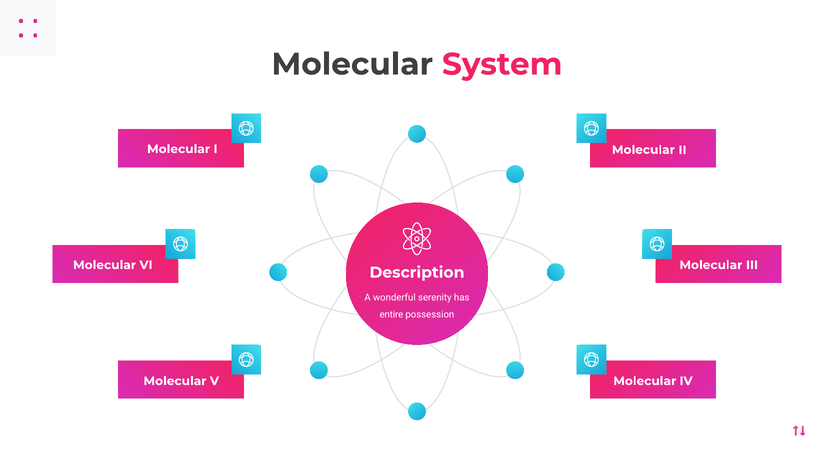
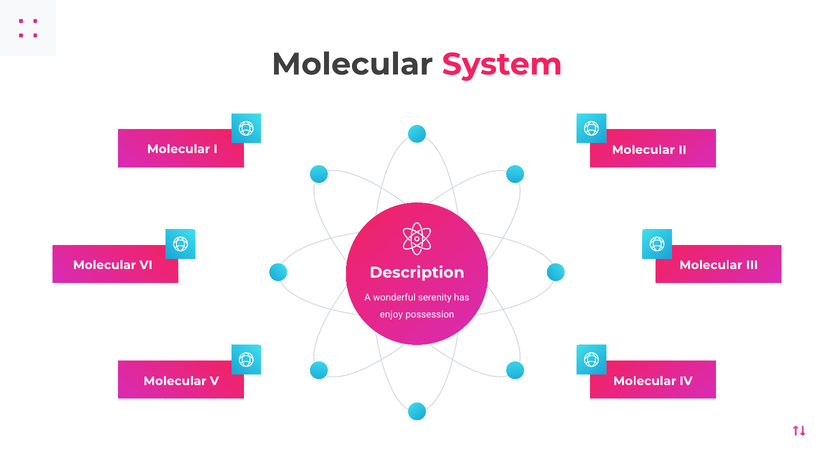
entire: entire -> enjoy (391, 315)
